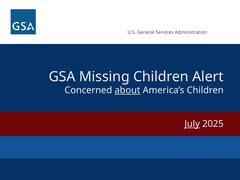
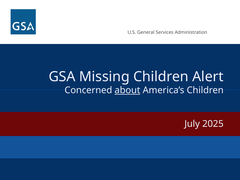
July underline: present -> none (192, 124)
